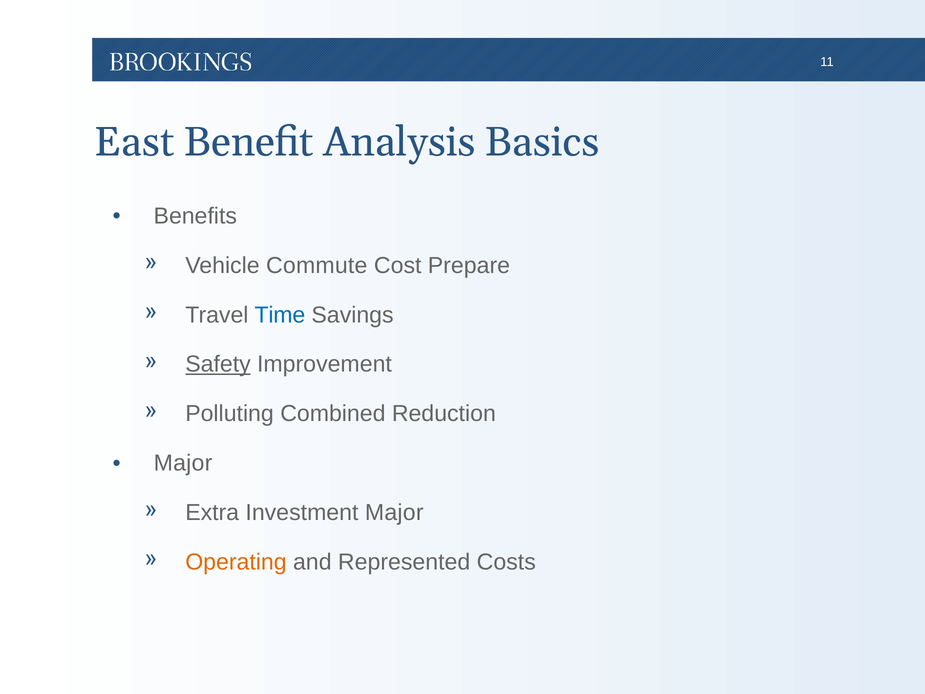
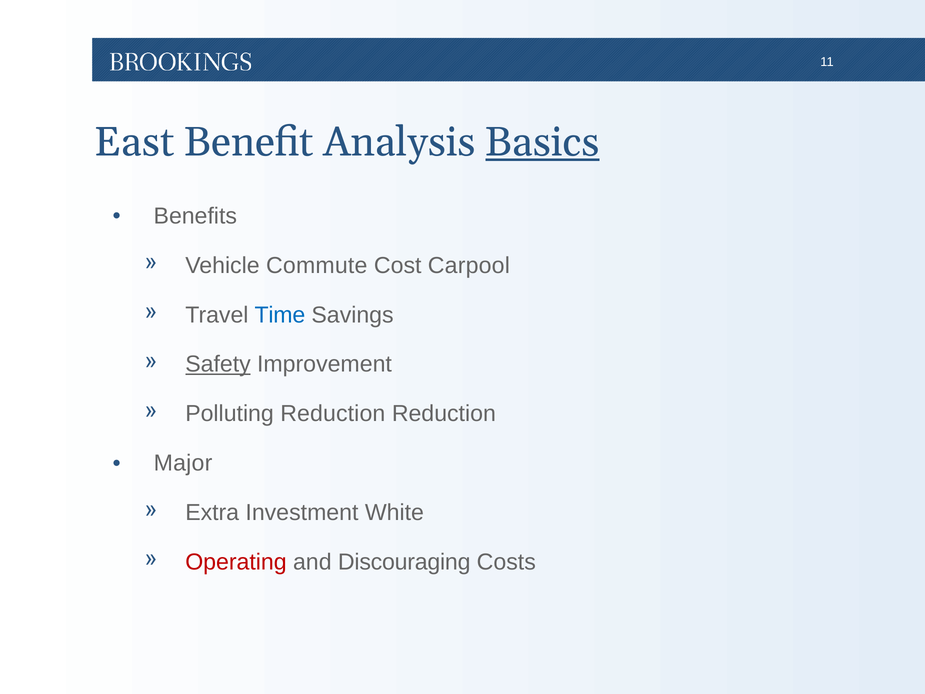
Basics underline: none -> present (542, 142)
Prepare: Prepare -> Carpool (469, 265)
Polluting Combined: Combined -> Reduction (333, 414)
Investment Major: Major -> White (394, 512)
Operating colour: orange -> red (236, 562)
Represented: Represented -> Discouraging (404, 562)
